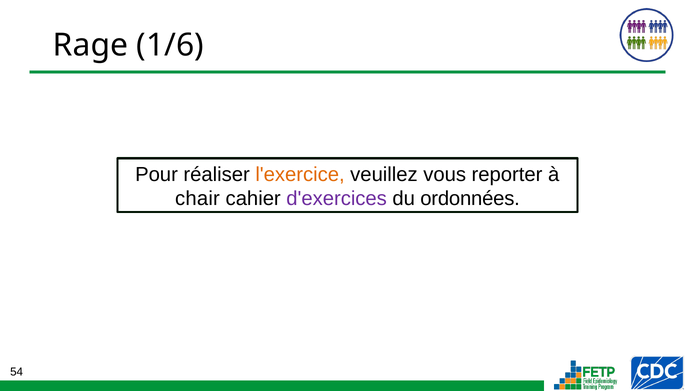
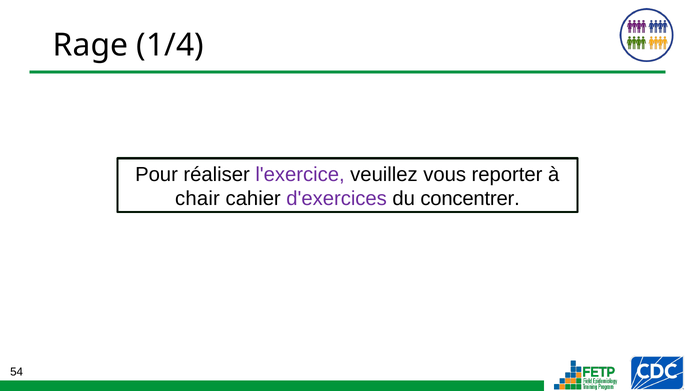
1/6: 1/6 -> 1/4 (170, 45)
l'exercice colour: orange -> purple (300, 174)
ordonnées: ordonnées -> concentrer (470, 199)
